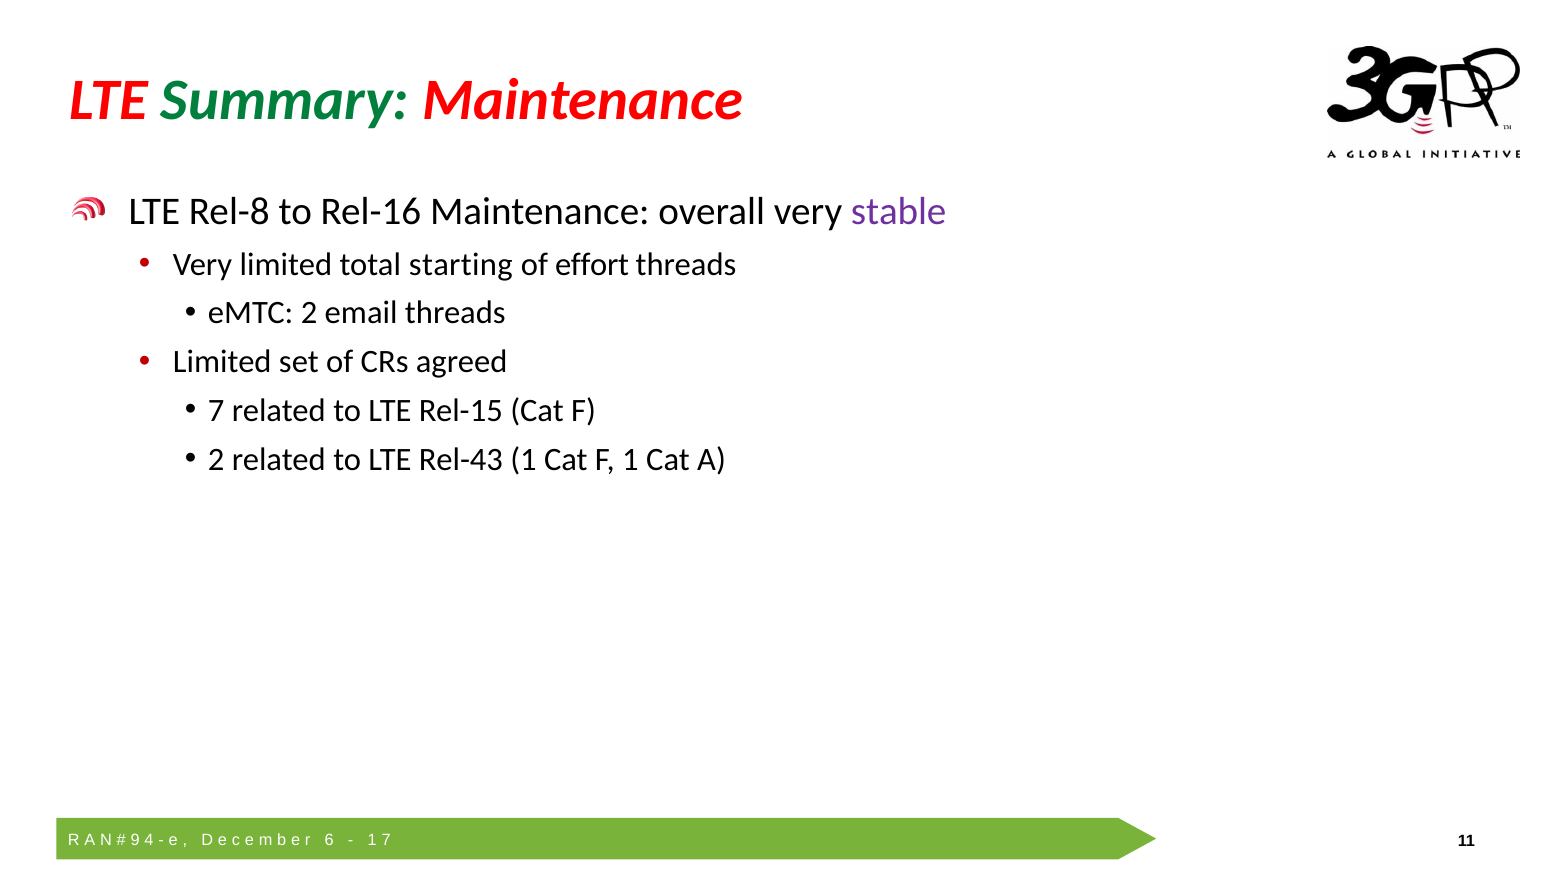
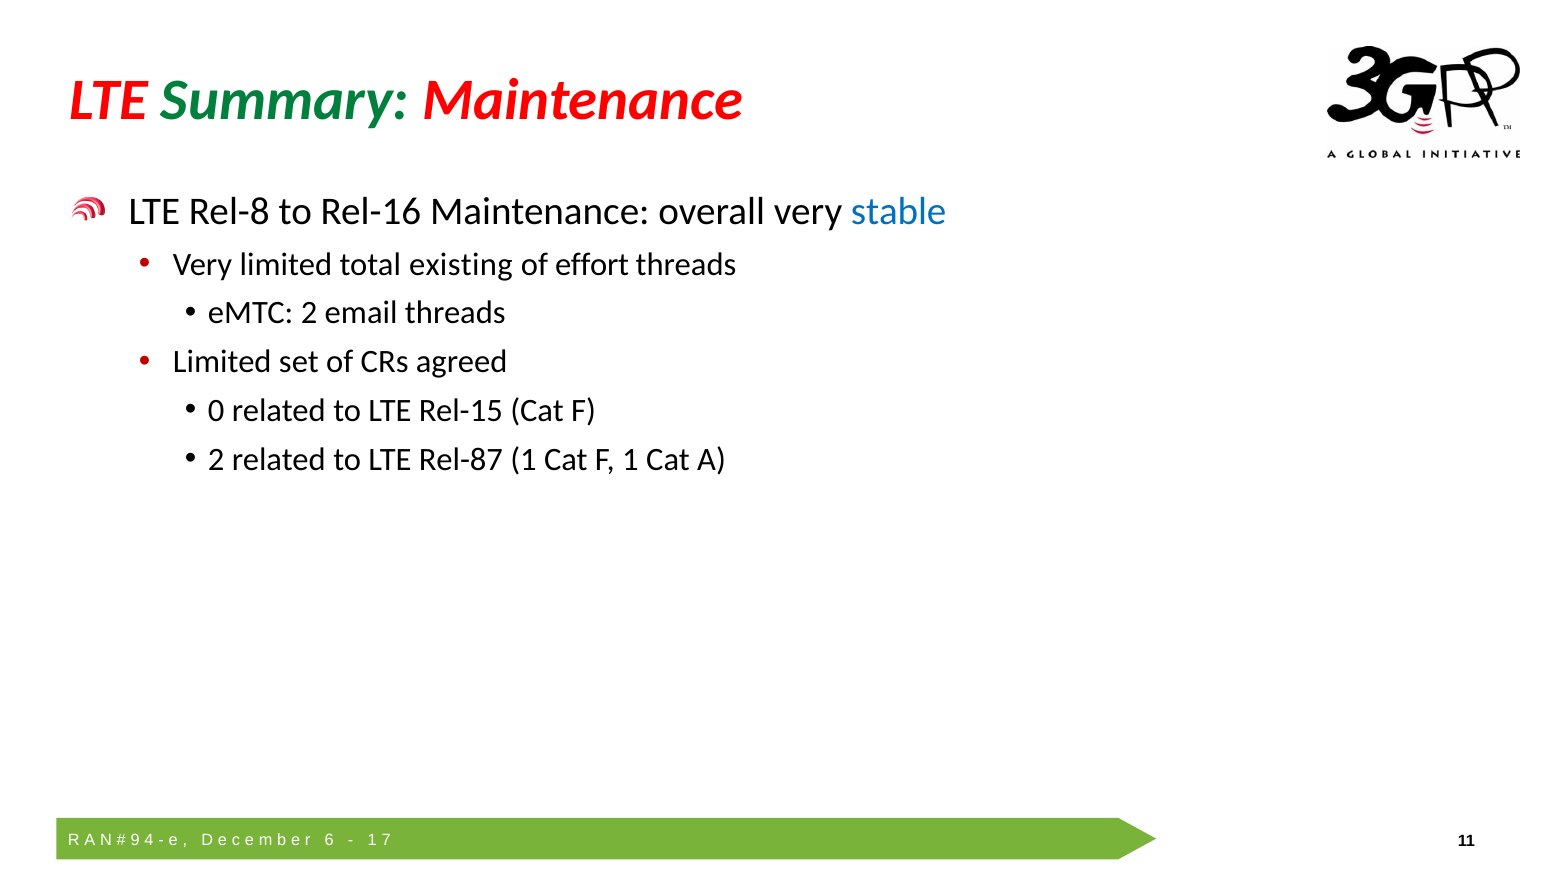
stable colour: purple -> blue (899, 212)
starting: starting -> existing (461, 264)
7: 7 -> 0 (216, 411)
Rel-43: Rel-43 -> Rel-87 (461, 460)
